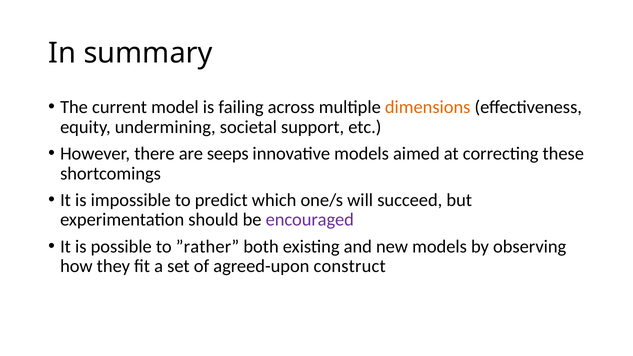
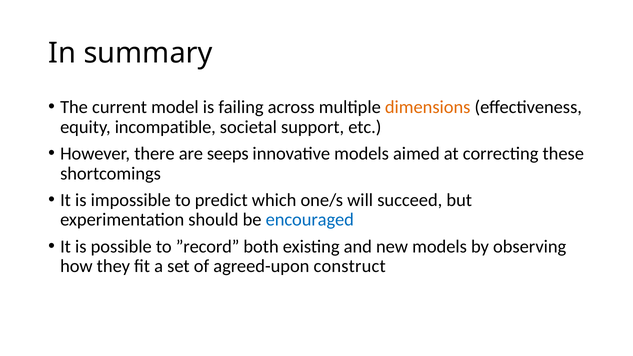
undermining: undermining -> incompatible (165, 127)
encouraged colour: purple -> blue (310, 220)
”rather: ”rather -> ”record (208, 246)
